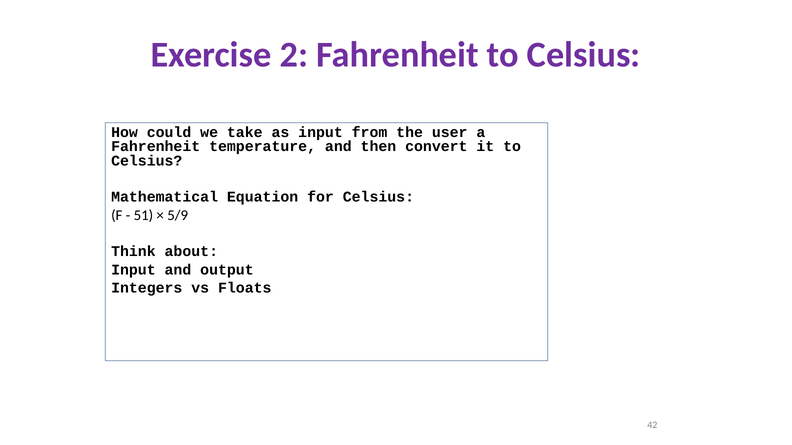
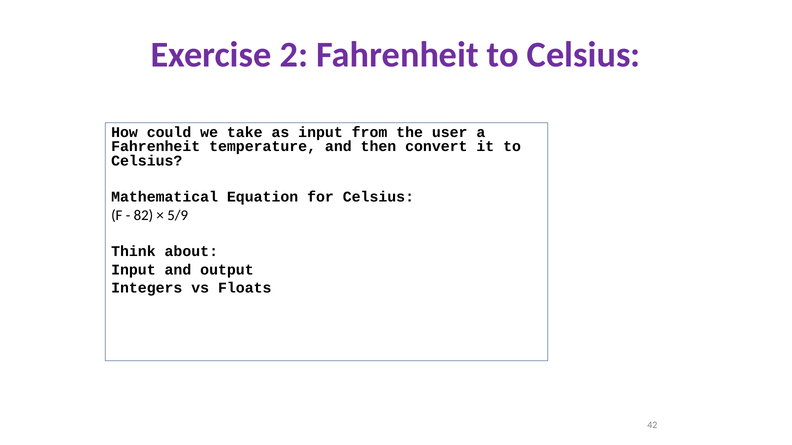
51: 51 -> 82 (143, 215)
